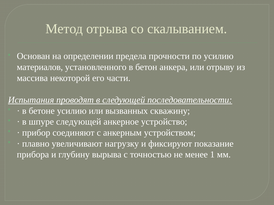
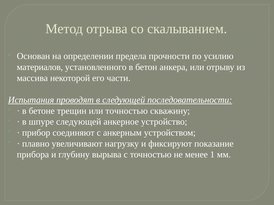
бетоне усилию: усилию -> трещин (72, 111)
или вызванных: вызванных -> точностью (127, 111)
